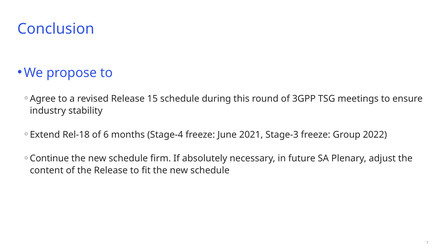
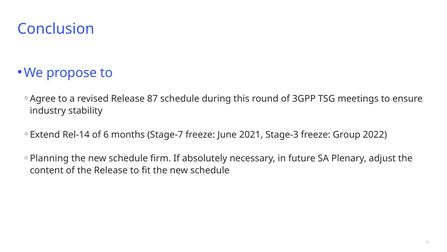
15: 15 -> 87 (152, 98)
Rel-18: Rel-18 -> Rel-14 (76, 134)
Stage-4: Stage-4 -> Stage-7 (165, 134)
Continue: Continue -> Planning (49, 158)
